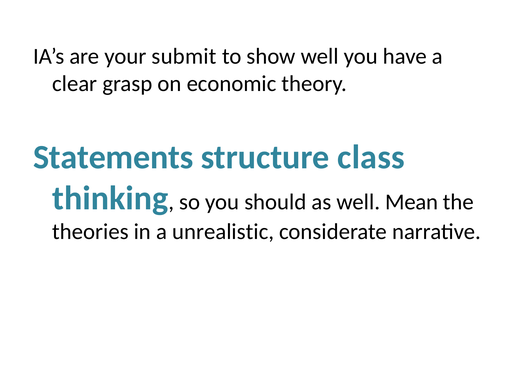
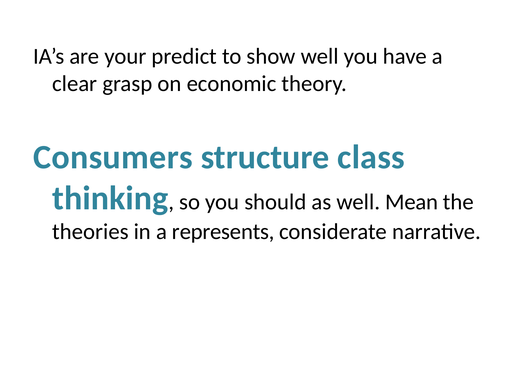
submit: submit -> predict (184, 56)
Statements: Statements -> Consumers (113, 157)
unrealistic: unrealistic -> represents (223, 232)
